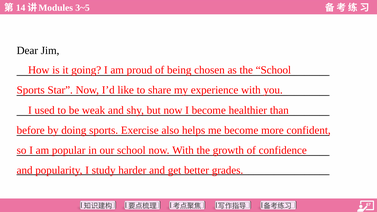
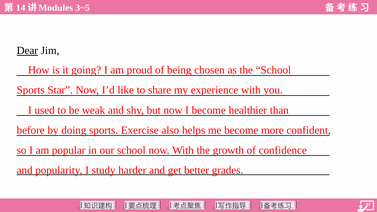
Dear underline: none -> present (27, 51)
